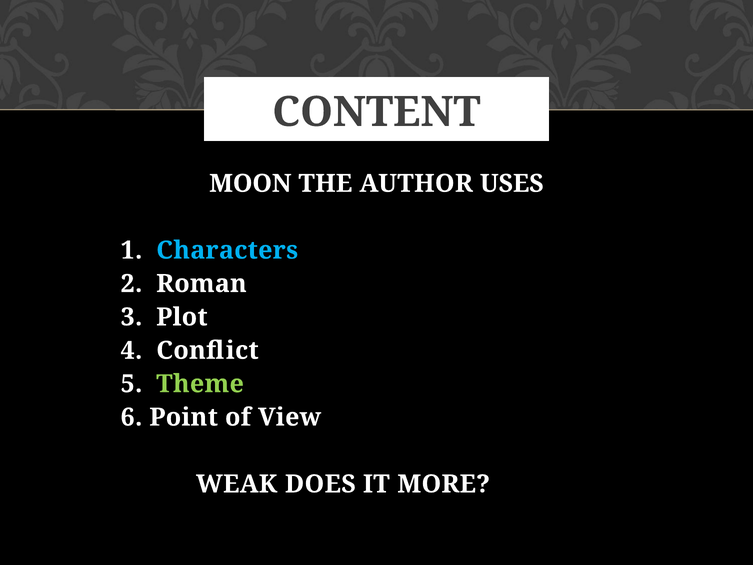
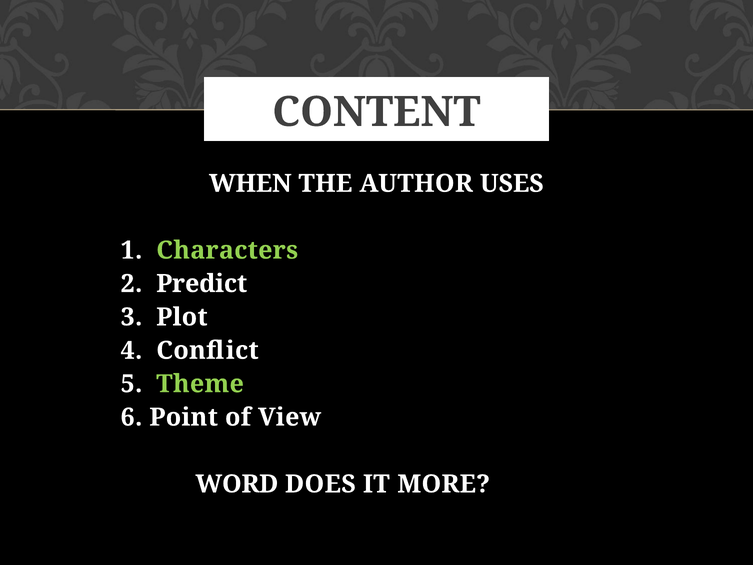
MOON: MOON -> WHEN (250, 183)
Characters colour: light blue -> light green (227, 250)
Roman: Roman -> Predict (202, 284)
WEAK: WEAK -> WORD (237, 484)
